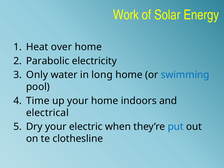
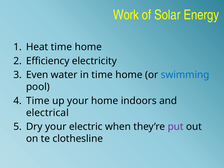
Heat over: over -> time (61, 47)
Parabolic: Parabolic -> Efficiency (48, 61)
Only: Only -> Even (37, 75)
in long: long -> time (102, 75)
put colour: blue -> purple (176, 127)
